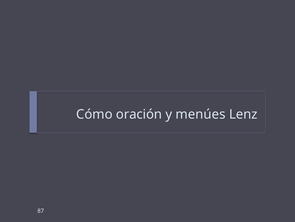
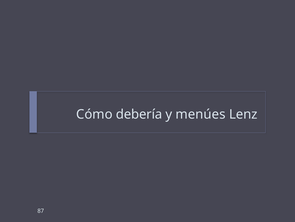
oración: oración -> debería (139, 114)
